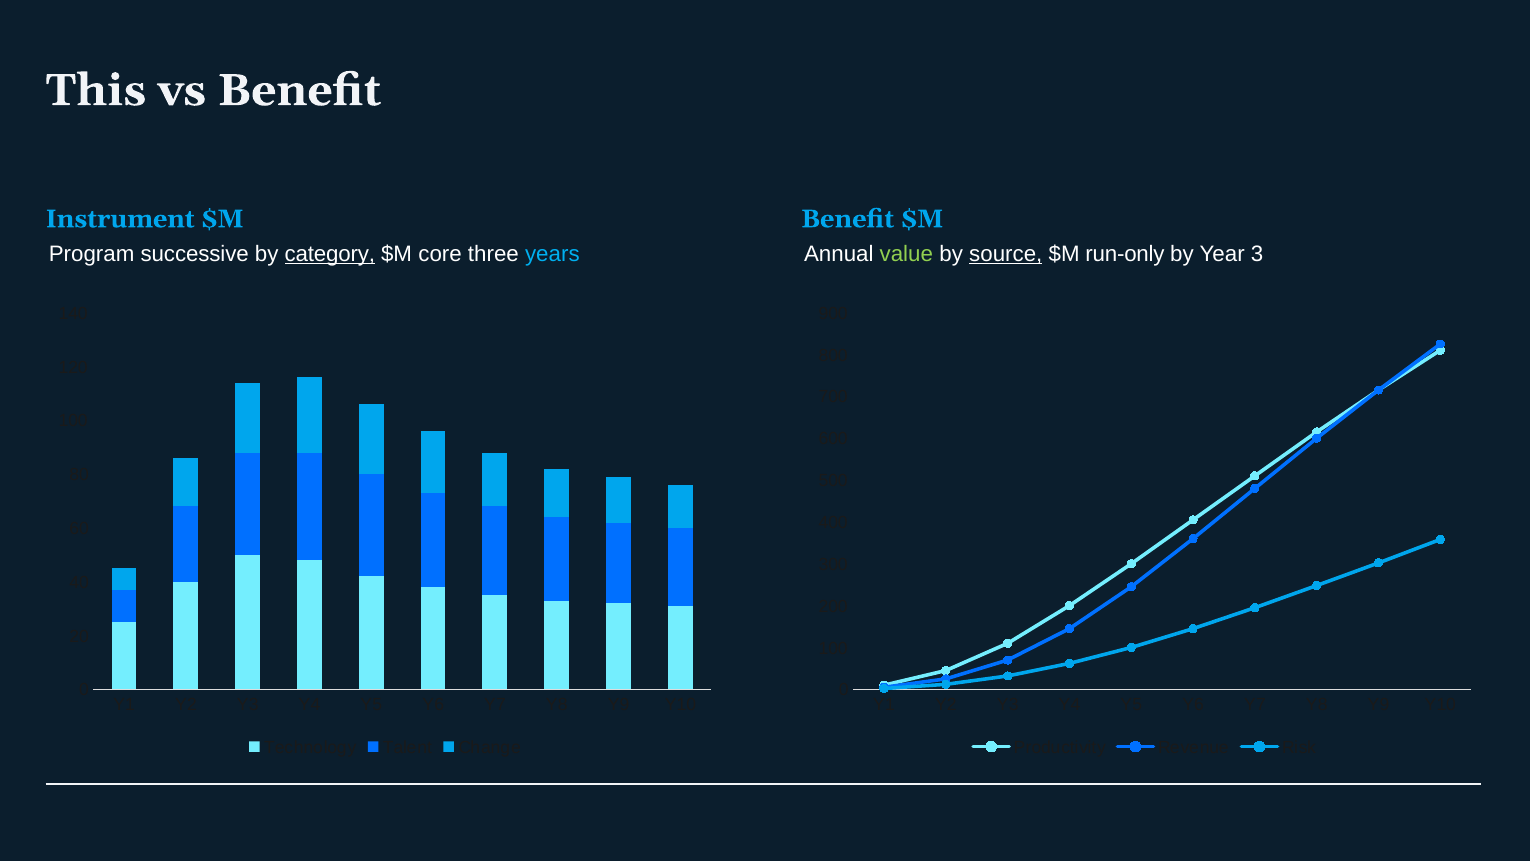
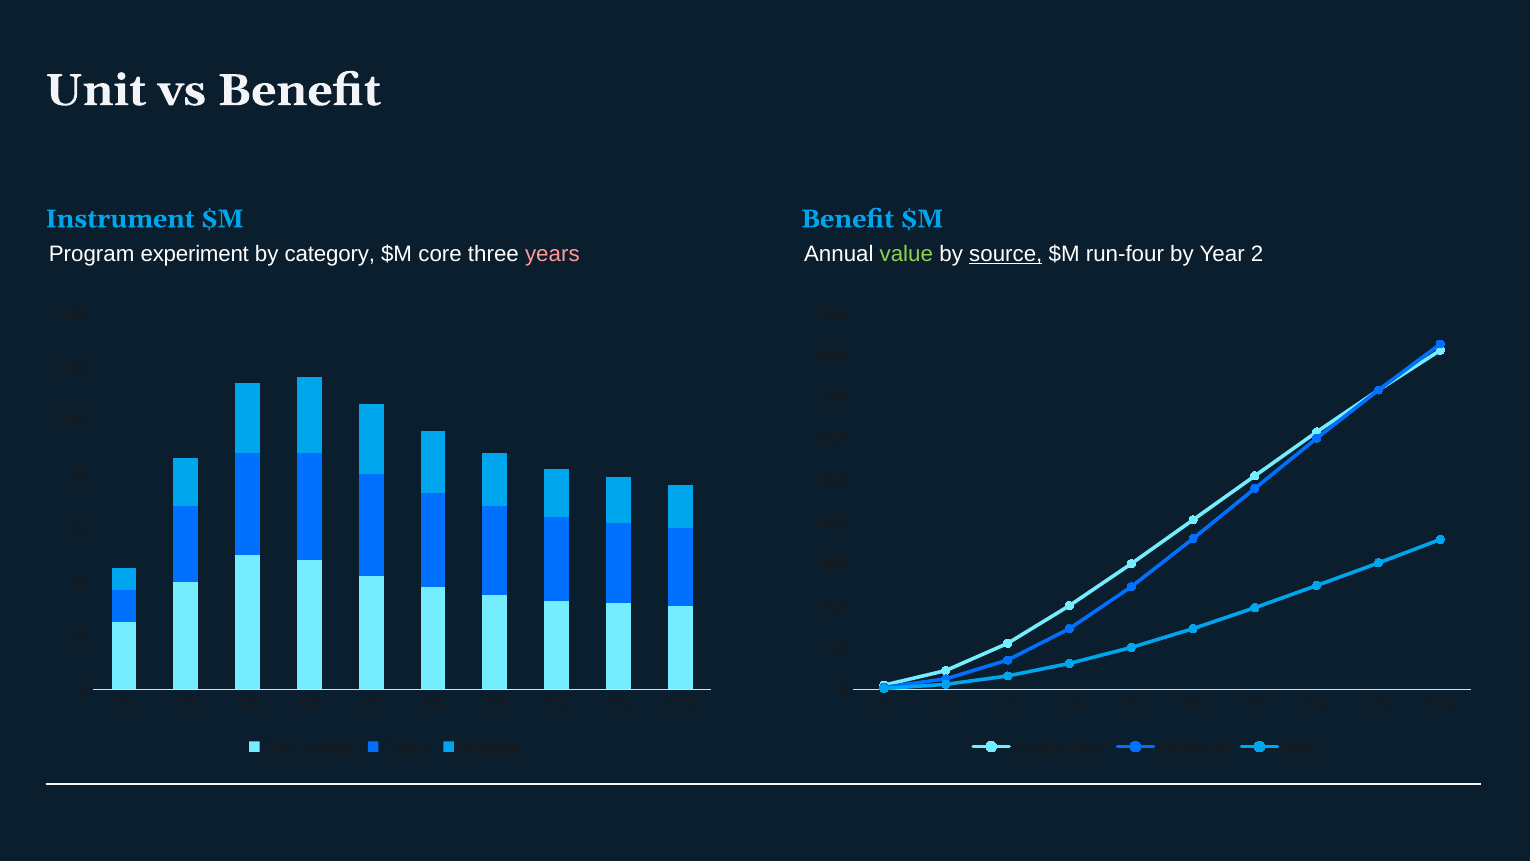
This: This -> Unit (96, 90)
successive: successive -> experiment (195, 254)
category underline: present -> none (330, 254)
years colour: light blue -> pink (552, 254)
run-only: run-only -> run-four (1125, 254)
3: 3 -> 2 (1257, 254)
